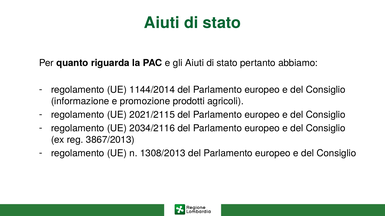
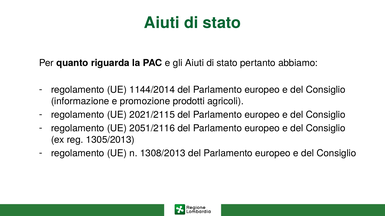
2034/2116: 2034/2116 -> 2051/2116 (152, 129)
3867/2013: 3867/2013 -> 1305/2013 (110, 140)
